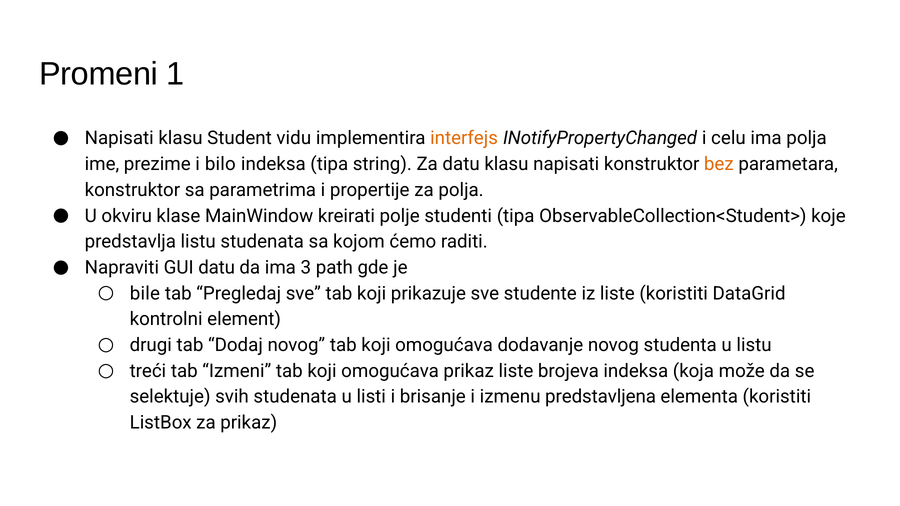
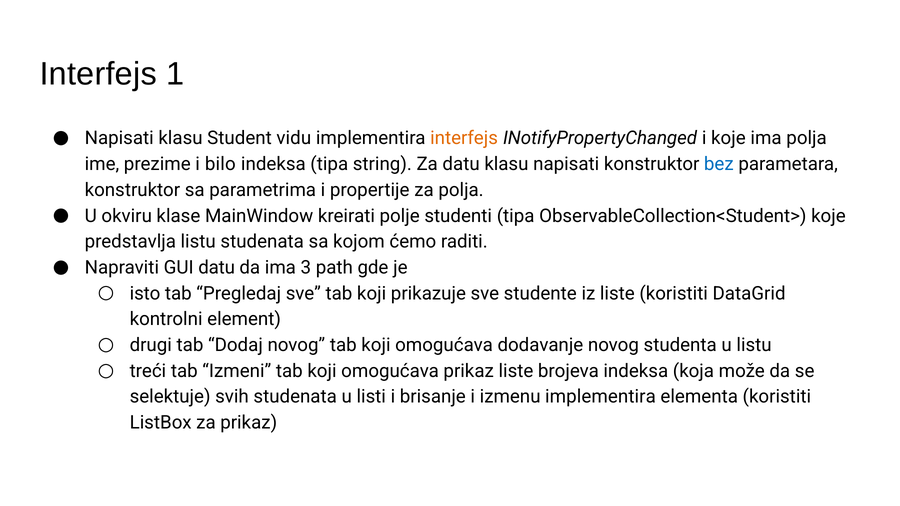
Promeni: Promeni -> Interfejs (98, 74)
i celu: celu -> koje (728, 138)
bez colour: orange -> blue (719, 164)
bile: bile -> isto (145, 294)
izmenu predstavljena: predstavljena -> implementira (600, 397)
